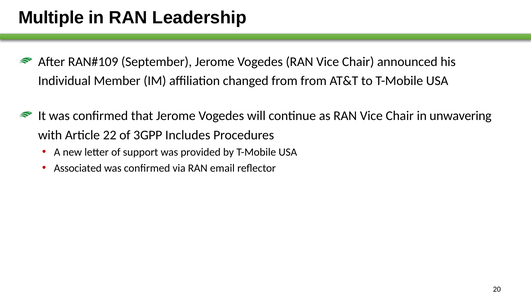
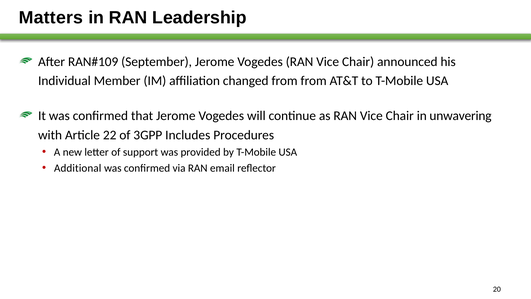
Multiple: Multiple -> Matters (51, 18)
Associated: Associated -> Additional (78, 168)
